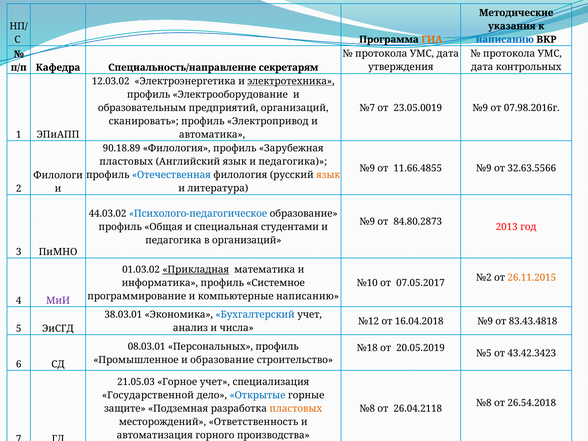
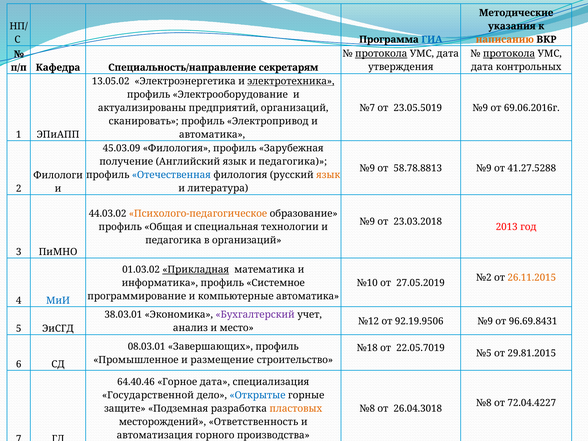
ГИА colour: orange -> blue (432, 39)
написанию colour: blue -> orange (505, 39)
протокола underline: none -> present (381, 54)
протокола underline: none -> present (509, 54)
12.03.02: 12.03.02 -> 13.05.02 (111, 81)
образовательным: образовательным -> актуализированы (142, 108)
23.05.0019: 23.05.0019 -> 23.05.5019 (418, 108)
07.98.2016г: 07.98.2016г -> 69.06.2016г (532, 108)
90.18.89: 90.18.89 -> 45.03.09 (122, 148)
пластовых: пластовых -> получение (126, 162)
11.66.4855: 11.66.4855 -> 58.78.8813 (418, 168)
32.63.5566: 32.63.5566 -> 41.27.5288 (532, 168)
Психолого-педагогическое colour: blue -> orange (198, 214)
84.80.2873: 84.80.2873 -> 23.03.2018 (418, 222)
студентами: студентами -> технологии (290, 227)
07.05.2017: 07.05.2017 -> 27.05.2019 (420, 283)
компьютерные написанию: написанию -> автоматика (308, 296)
МиИ colour: purple -> blue (58, 300)
Бухгалтерский colour: blue -> purple (255, 315)
16.04.2018: 16.04.2018 -> 92.19.9506 (419, 321)
83.43.4818: 83.43.4818 -> 96.69.8431 (533, 321)
числа: числа -> место (237, 328)
Персональных: Персональных -> Завершающих (210, 347)
20.05.2019: 20.05.2019 -> 22.05.7019 (420, 348)
43.42.3423: 43.42.3423 -> 29.81.2015 (532, 353)
и образование: образование -> размещение (222, 360)
21.05.03: 21.05.03 -> 64.40.46 (136, 382)
Горное учет: учет -> дата (215, 382)
26.54.2018: 26.54.2018 -> 72.04.4227 (532, 403)
26.04.2118: 26.04.2118 -> 26.04.3018 (418, 408)
